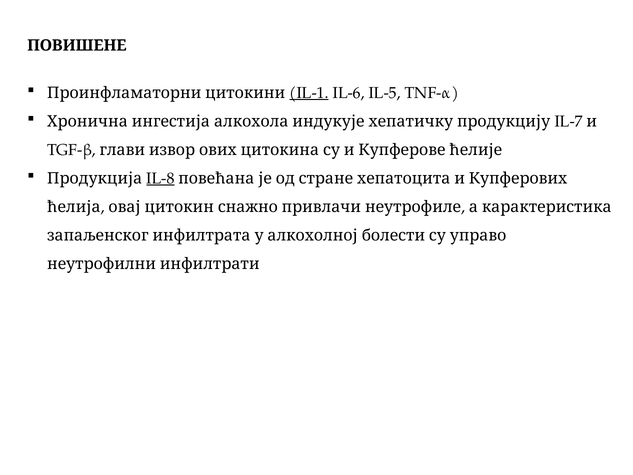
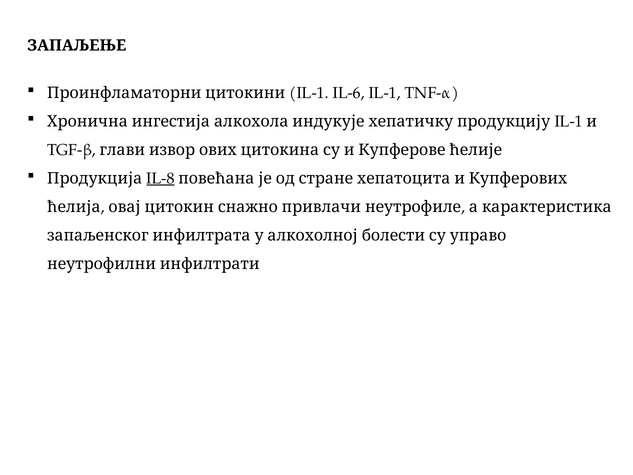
ПОВИШЕНЕ: ПОВИШЕНЕ -> ЗАПАЉЕЊЕ (77, 45)
IL-1 underline: present -> none (309, 93)
IL-6 IL-5: IL-5 -> IL-1 (385, 93)
IL-7: IL-7 -> IL-1 (569, 121)
